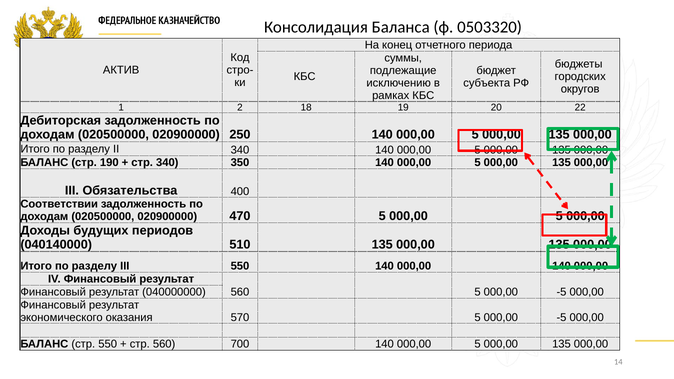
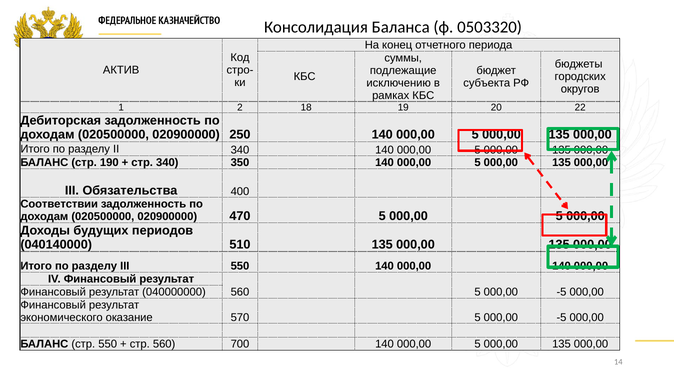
оказания: оказания -> оказание (129, 317)
